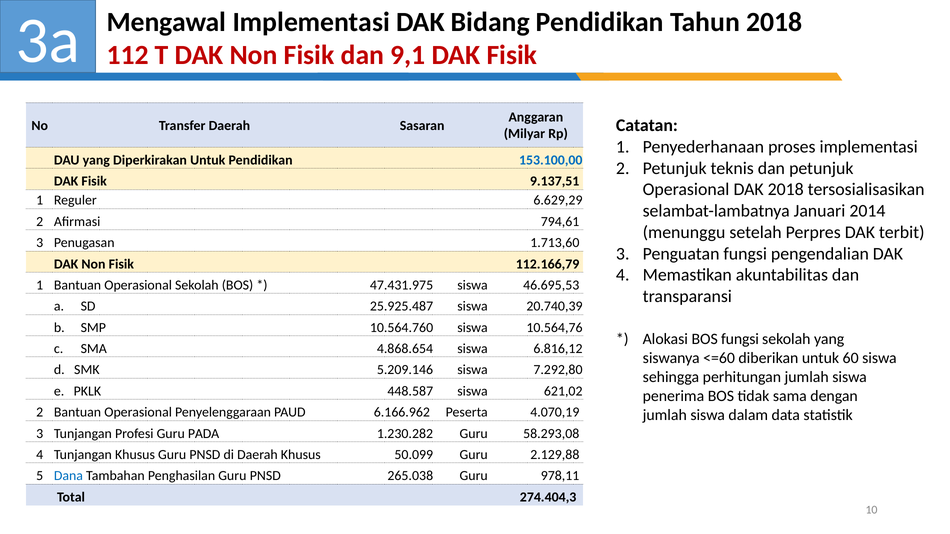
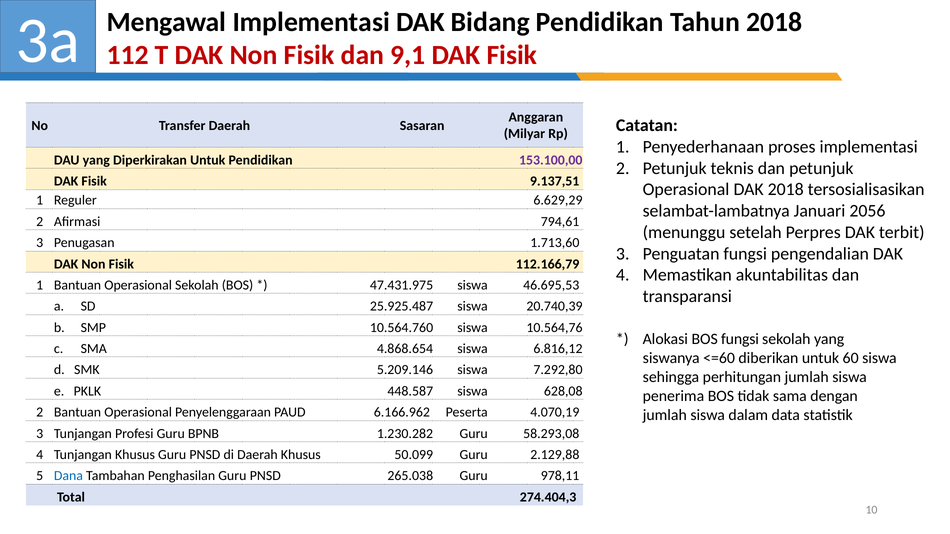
153.100,00 colour: blue -> purple (551, 160)
2014: 2014 -> 2056 (867, 211)
621,02: 621,02 -> 628,08 (563, 391)
PADA: PADA -> BPNB (203, 434)
